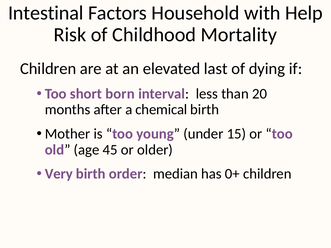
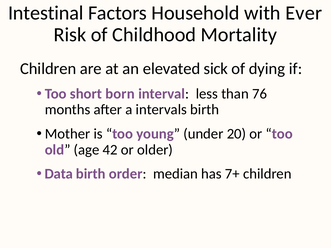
Help: Help -> Ever (304, 13)
last: last -> sick (216, 69)
20: 20 -> 76 (260, 94)
chemical: chemical -> intervals (161, 110)
15: 15 -> 20 (236, 134)
45: 45 -> 42 (110, 150)
Very: Very -> Data (59, 174)
0+: 0+ -> 7+ (232, 174)
